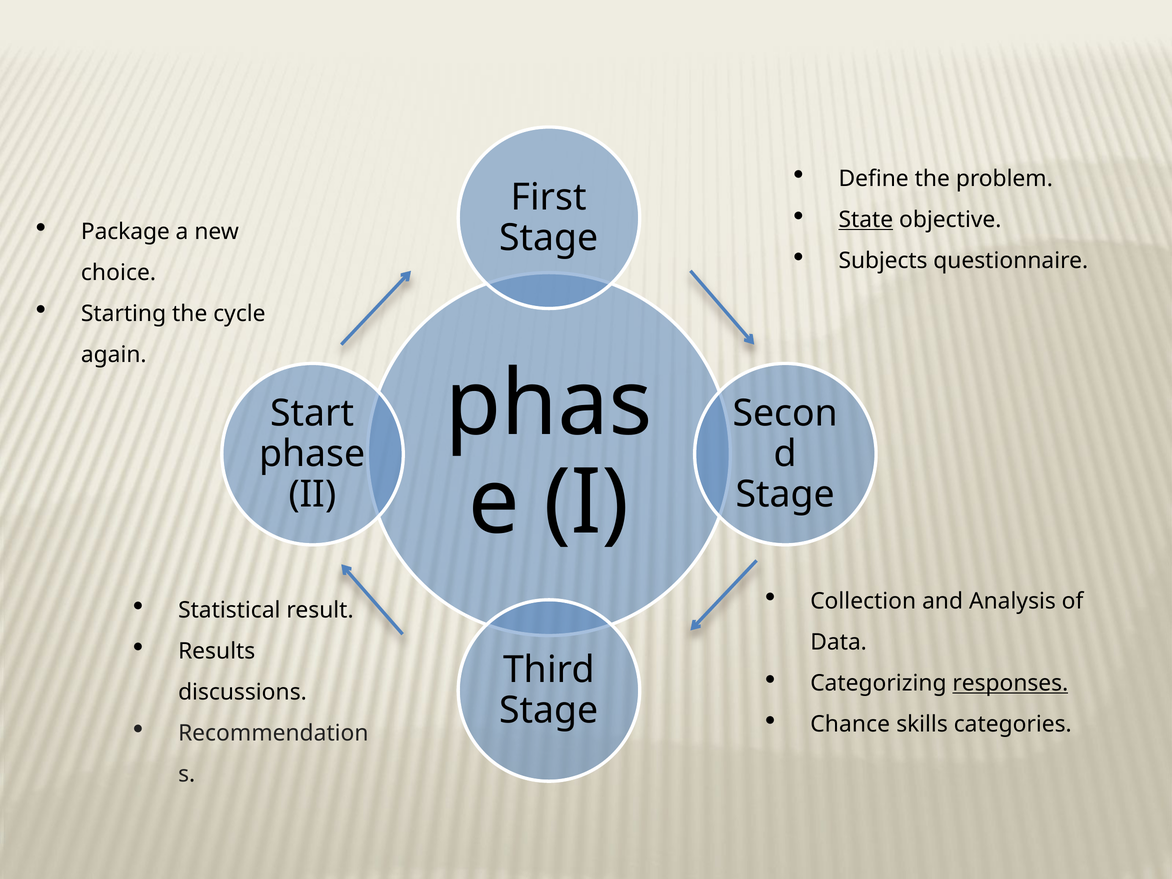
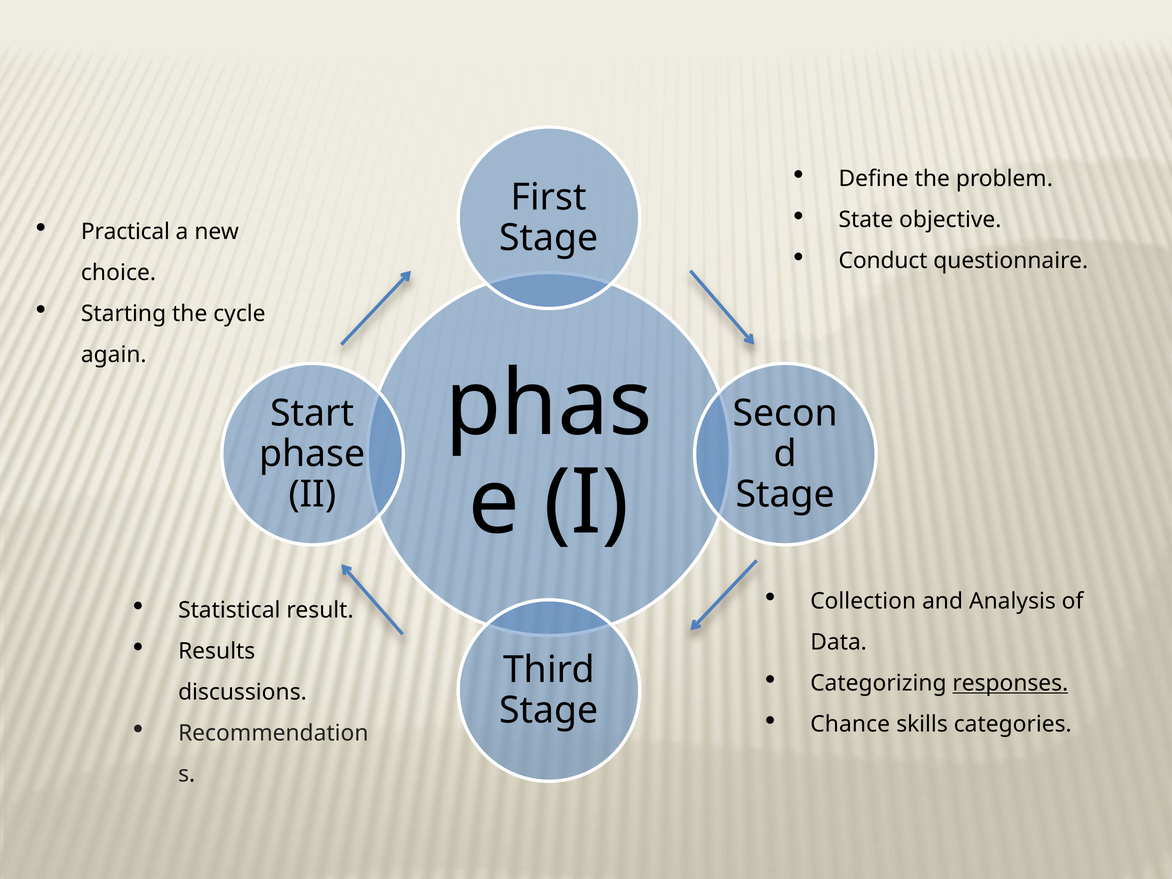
State underline: present -> none (866, 220)
Package: Package -> Practical (125, 231)
Subjects: Subjects -> Conduct (883, 261)
